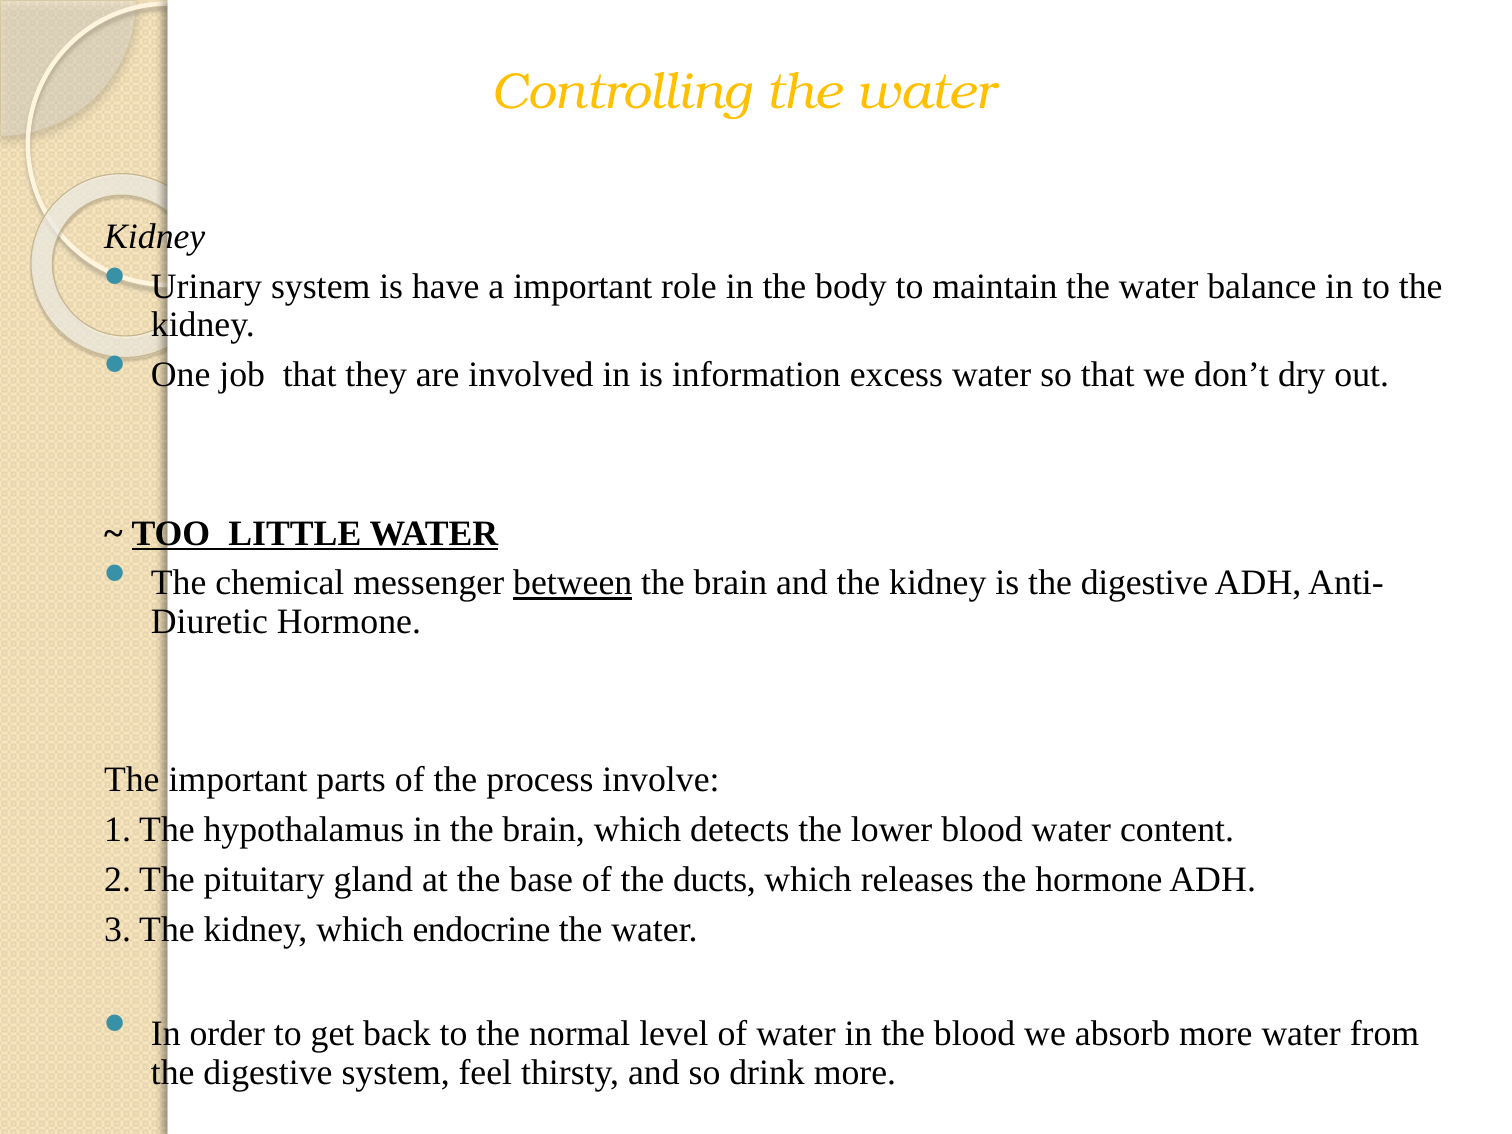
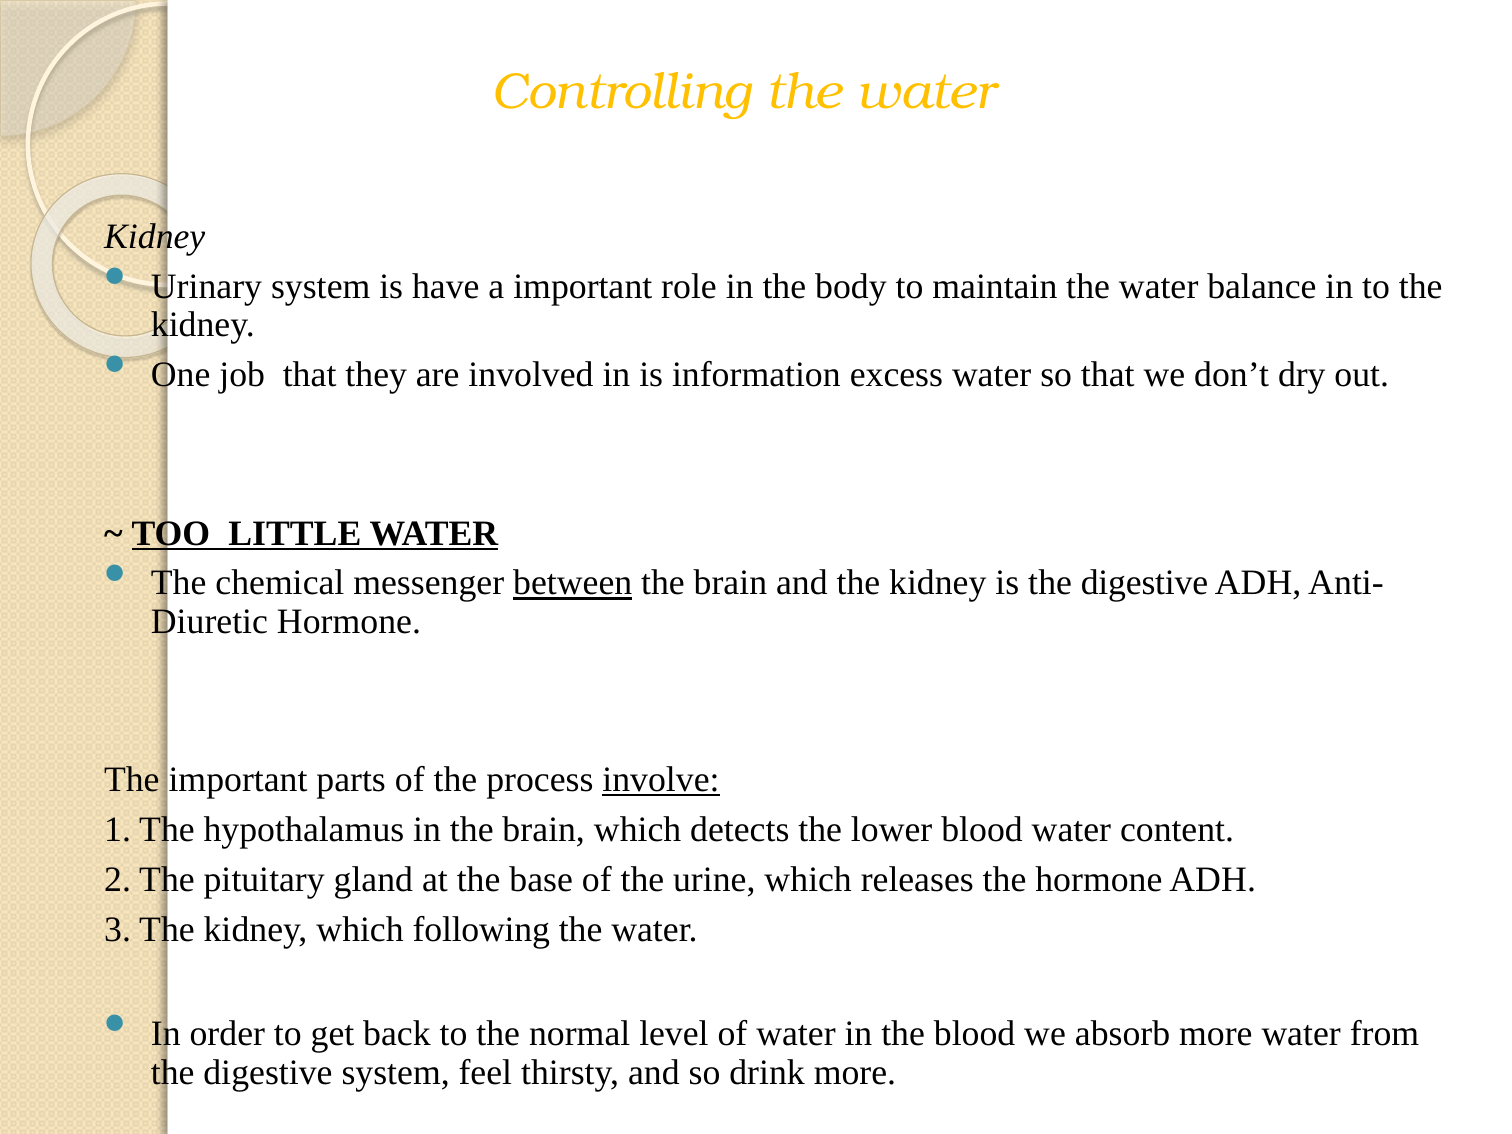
involve underline: none -> present (661, 780)
ducts: ducts -> urine (714, 880)
endocrine: endocrine -> following (481, 930)
